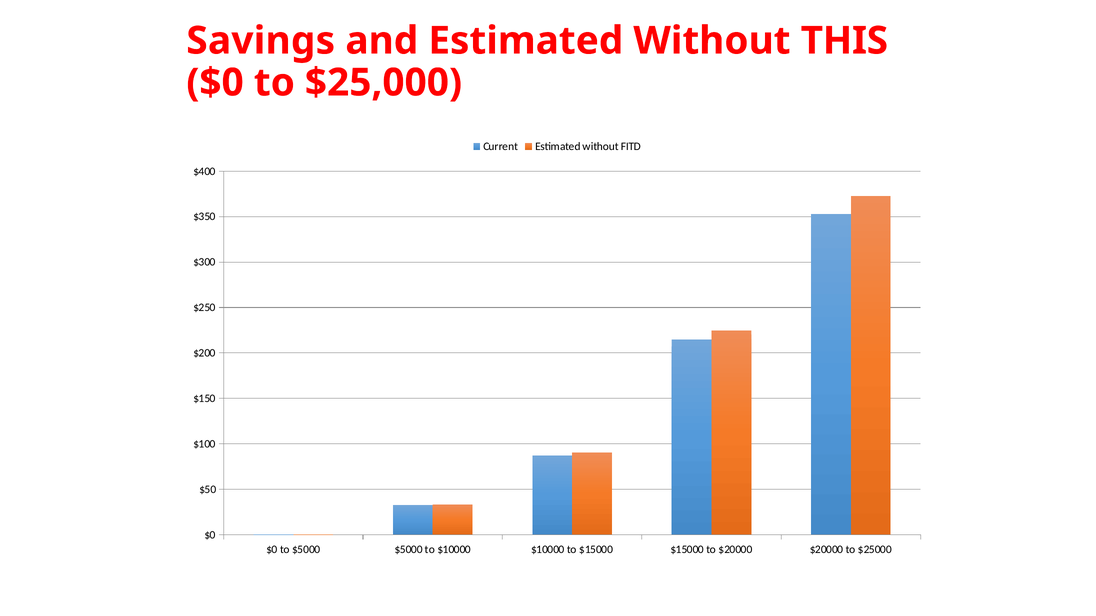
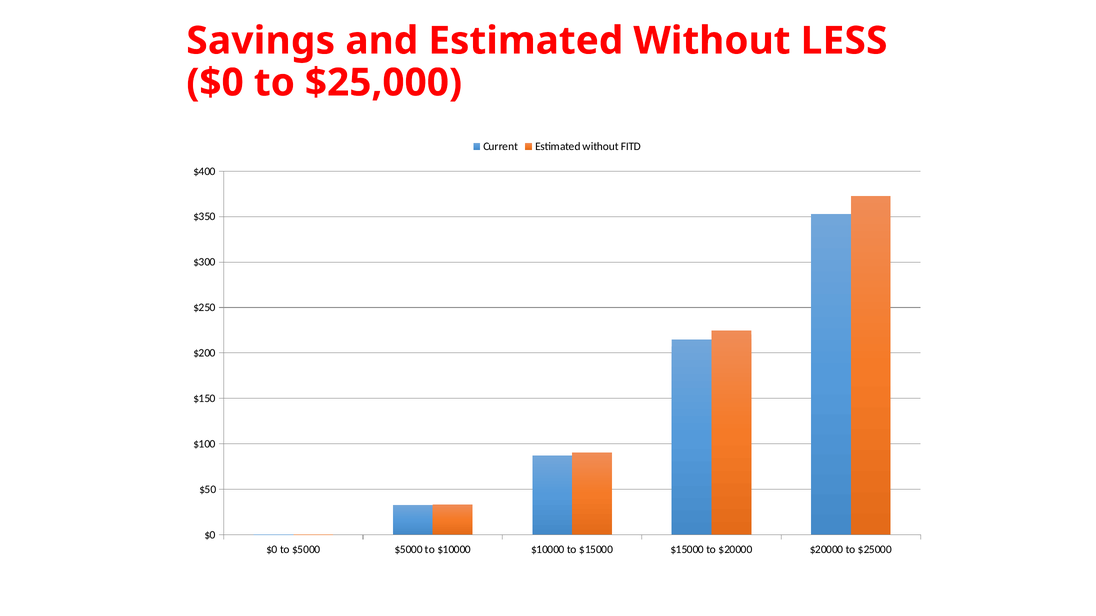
THIS: THIS -> LESS (844, 41)
